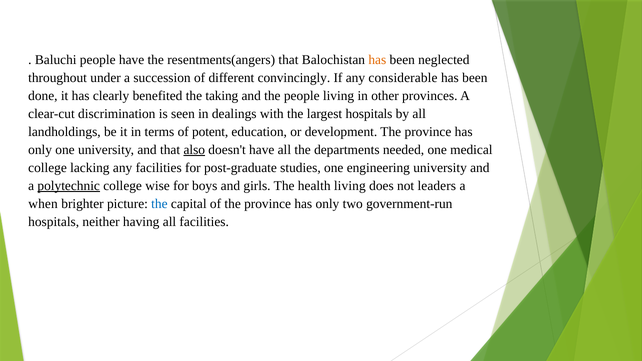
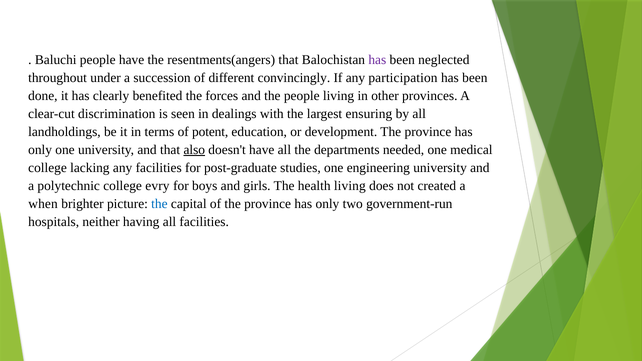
has colour: orange -> purple (377, 60)
considerable: considerable -> participation (403, 78)
taking: taking -> forces (222, 96)
largest hospitals: hospitals -> ensuring (369, 114)
polytechnic underline: present -> none (69, 186)
wise: wise -> evry (157, 186)
leaders: leaders -> created (437, 186)
